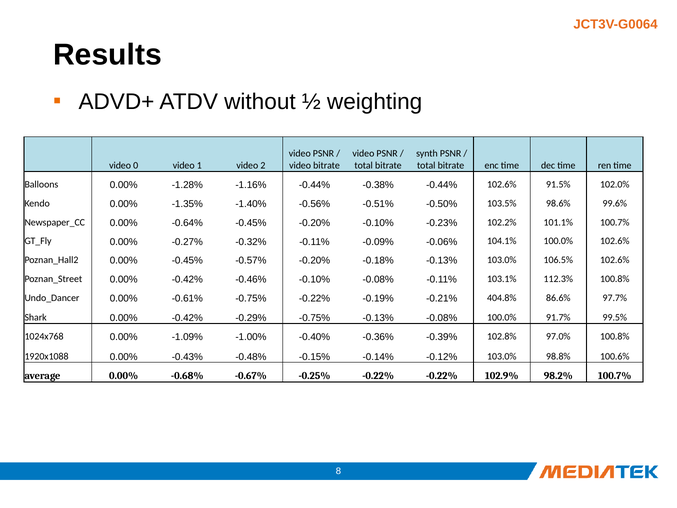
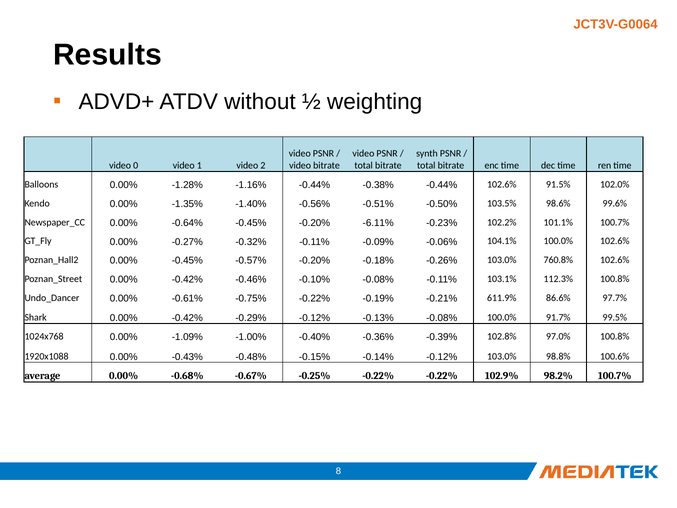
-0.20% -0.10%: -0.10% -> -6.11% (378, 223)
-0.18% -0.13%: -0.13% -> -0.26% (442, 261)
106.5%: 106.5% -> 760.8% (558, 260)
404.8%: 404.8% -> 611.9% (502, 298)
-0.29% -0.75%: -0.75% -> -0.12% (315, 318)
